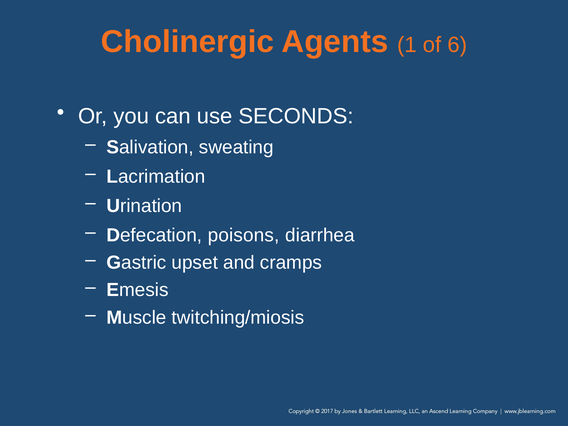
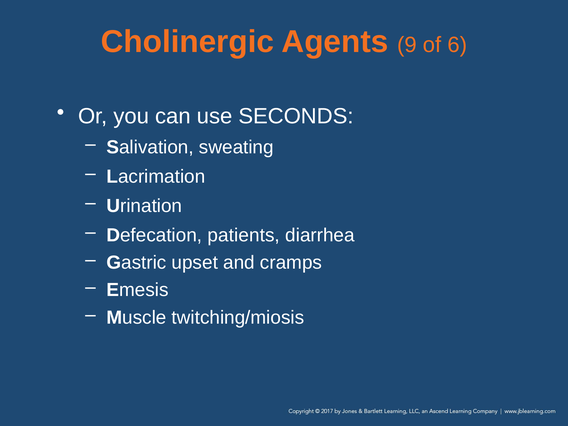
1: 1 -> 9 (407, 45)
poisons: poisons -> patients (244, 235)
